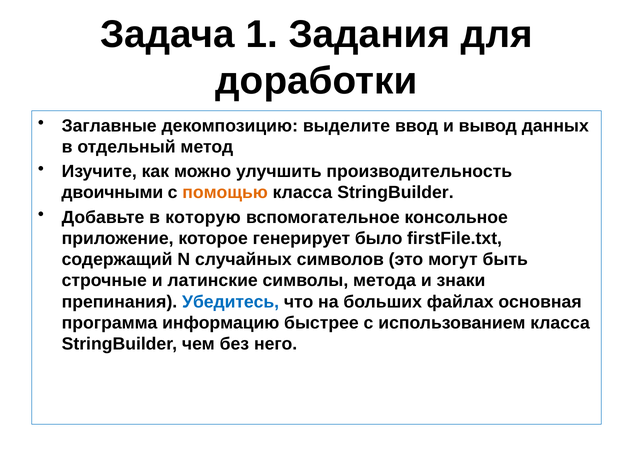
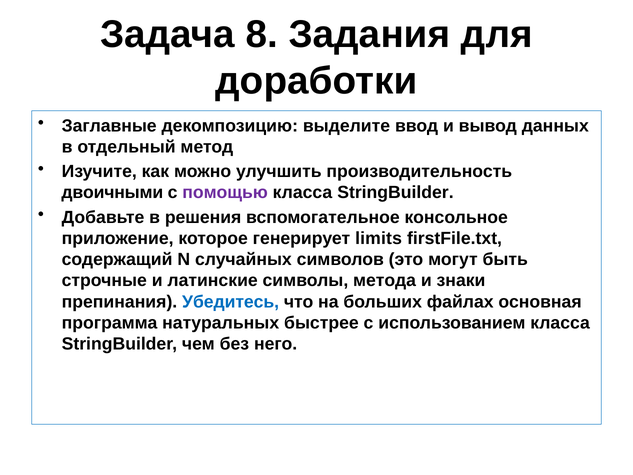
1: 1 -> 8 (262, 34)
помощью colour: orange -> purple (225, 193)
которую: которую -> решения (203, 217)
было: было -> limits (379, 238)
информацию: информацию -> натуральных (221, 323)
